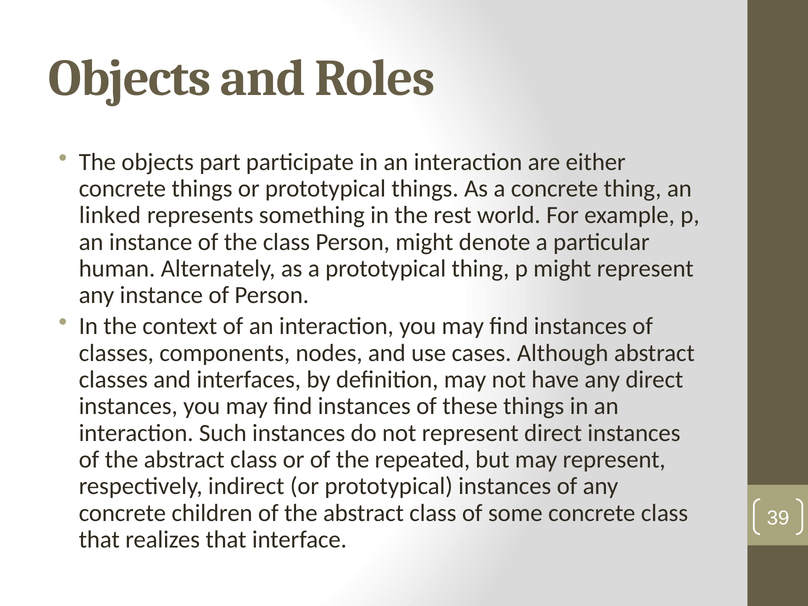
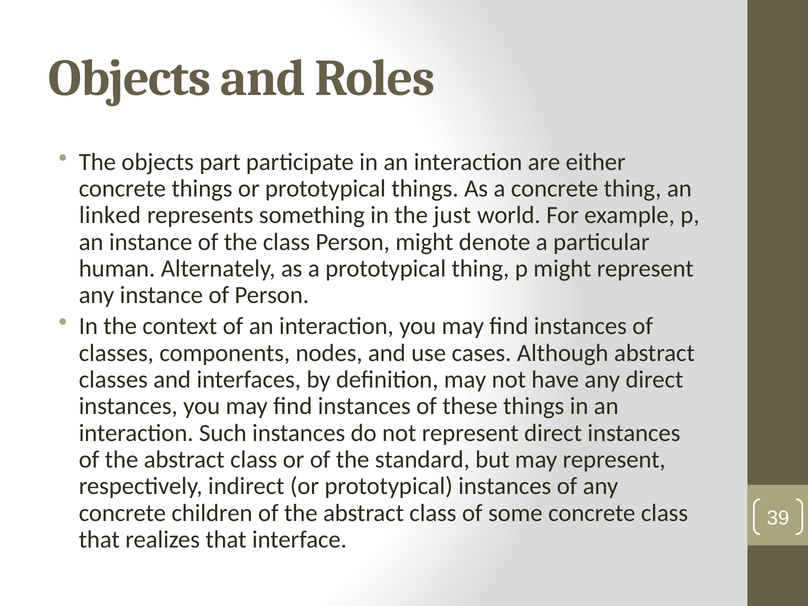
rest: rest -> just (452, 215)
repeated: repeated -> standard (422, 460)
